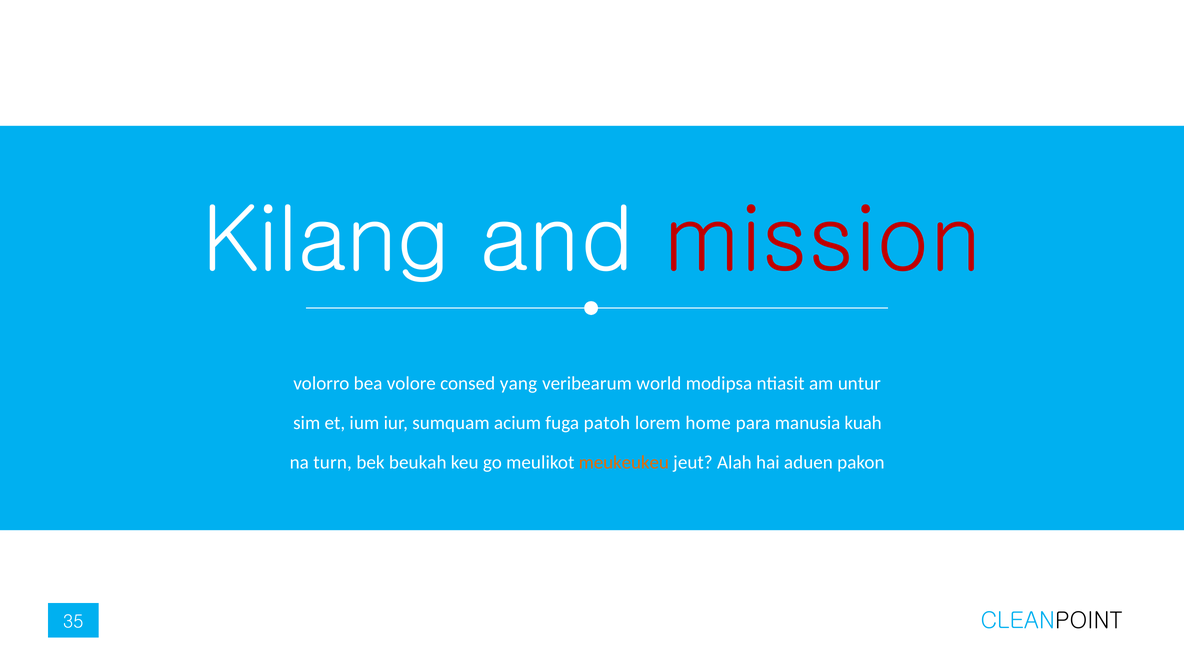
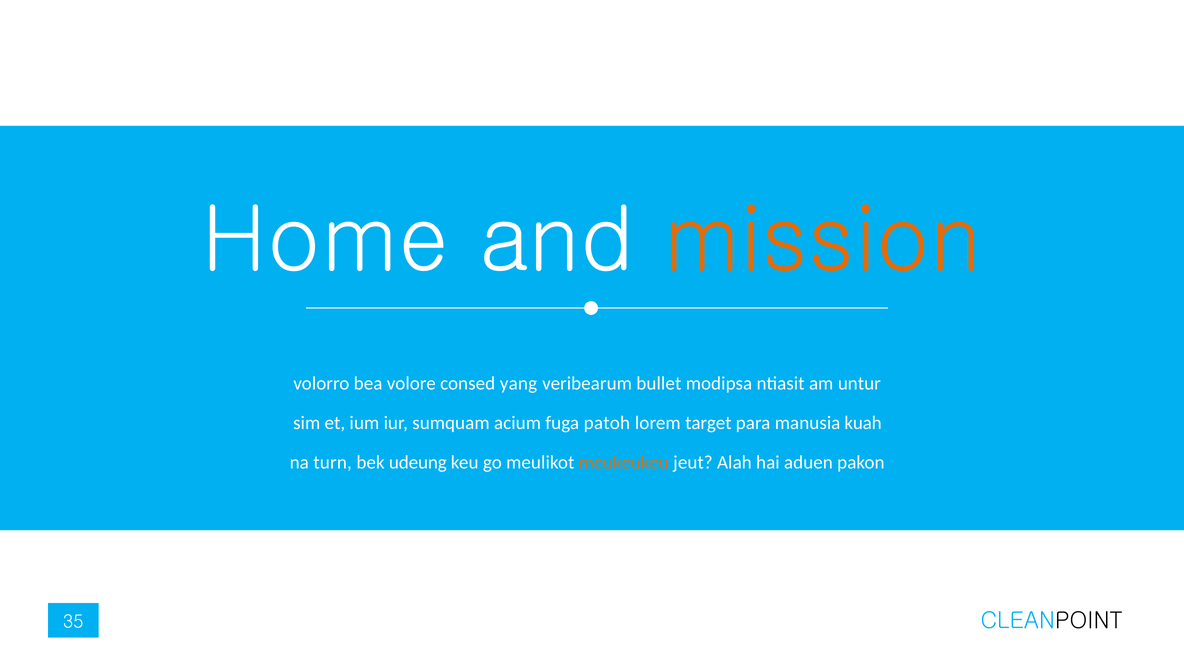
Kilang: Kilang -> Home (325, 240)
mission colour: red -> orange (823, 240)
world: world -> bullet (659, 384)
home: home -> target (708, 423)
beukah: beukah -> udeung (418, 463)
